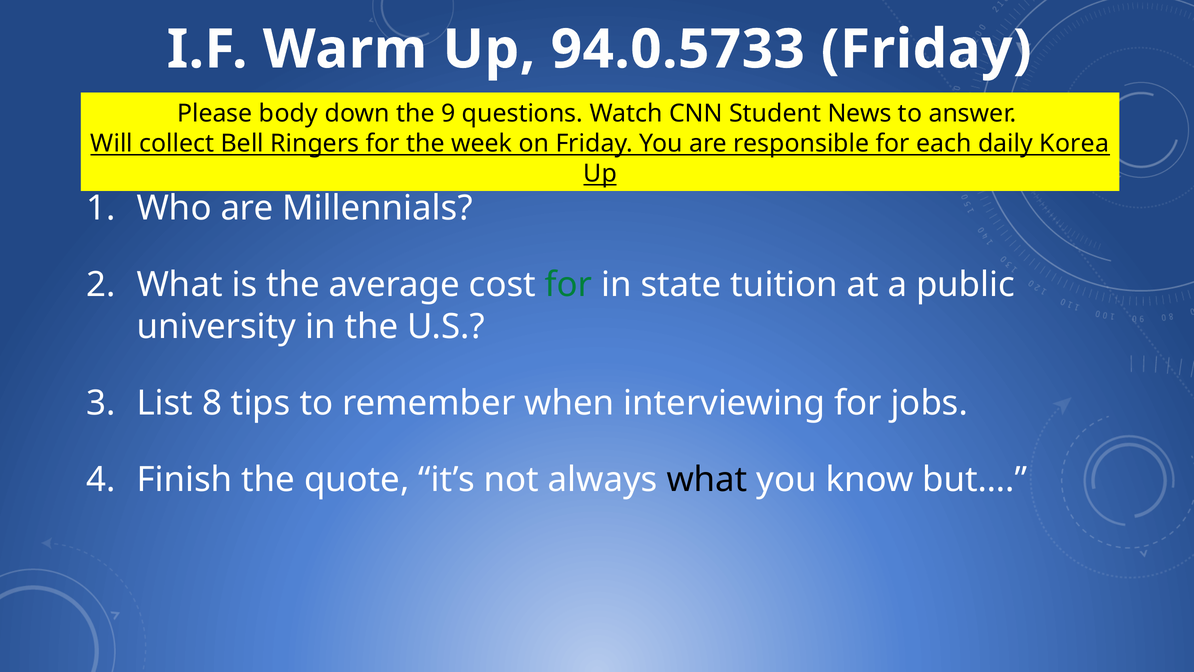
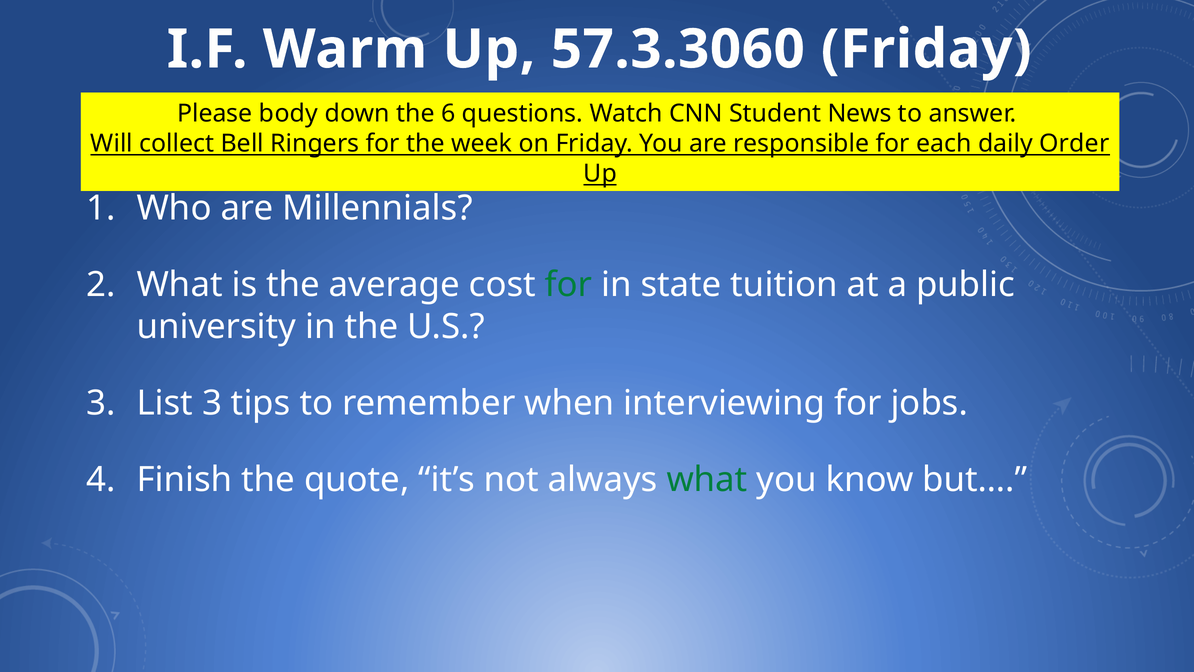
94.0.5733: 94.0.5733 -> 57.3.3060 (678, 49)
9: 9 -> 6 (448, 114)
Korea: Korea -> Order (1074, 143)
List 8: 8 -> 3 (212, 403)
what colour: black -> green (707, 480)
